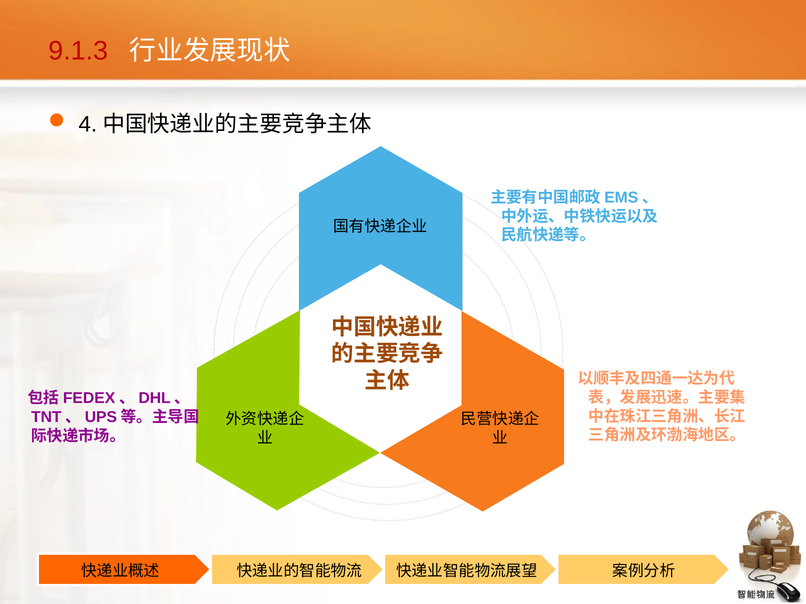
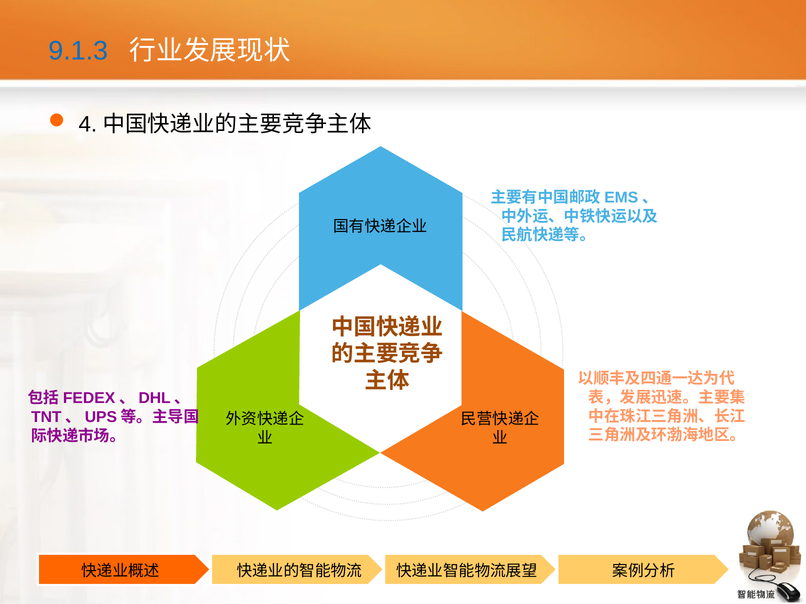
9.1.3 colour: red -> blue (78, 51)
